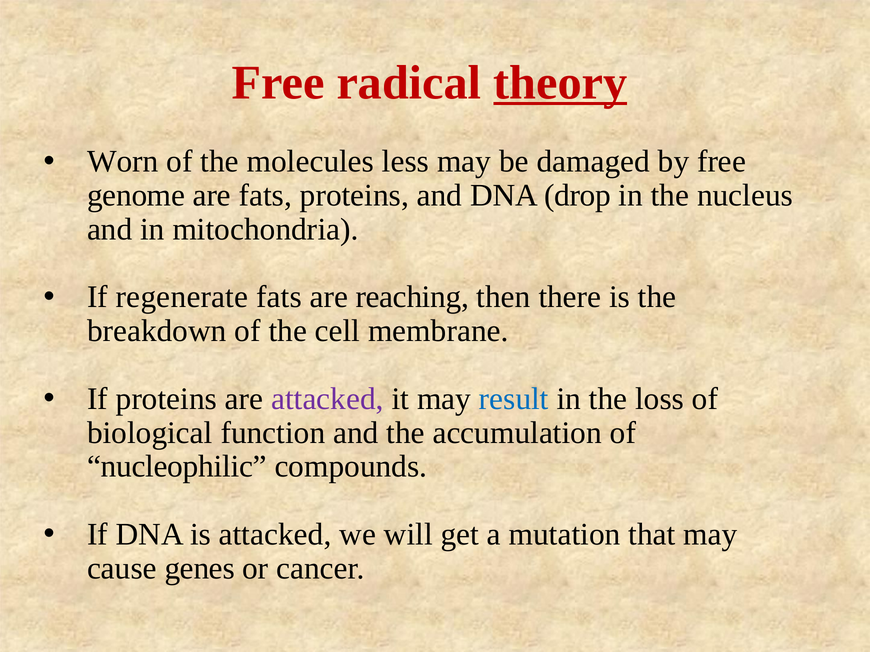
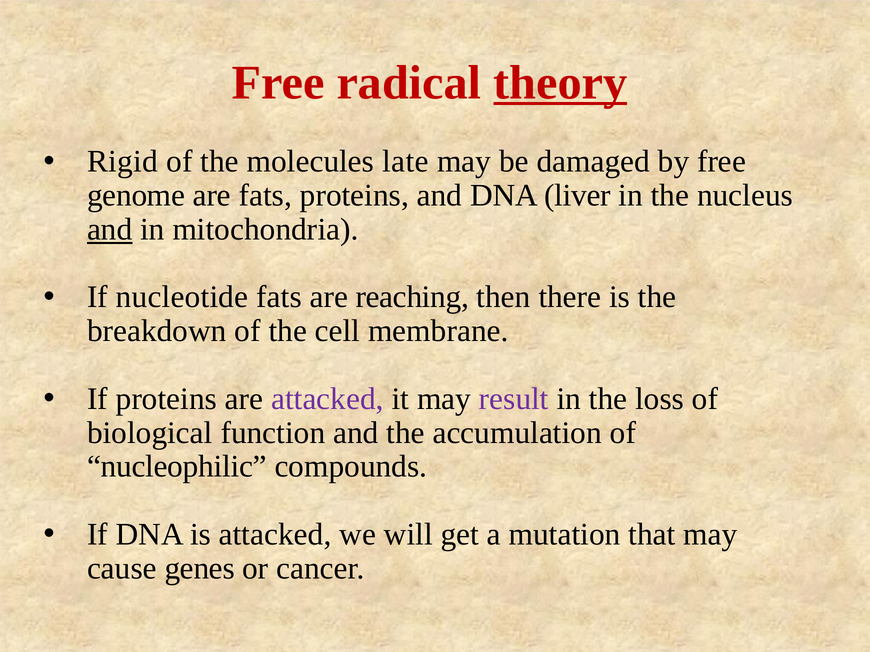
Worn: Worn -> Rigid (123, 162)
less: less -> late (405, 162)
drop: drop -> liver (578, 196)
and underline: none -> present (110, 230)
regenerate: regenerate -> nucleotide (182, 297)
result colour: blue -> purple (514, 399)
